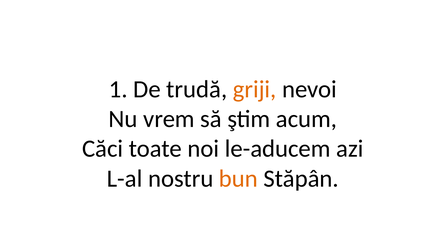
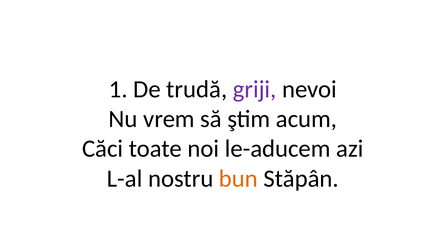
griji colour: orange -> purple (255, 89)
